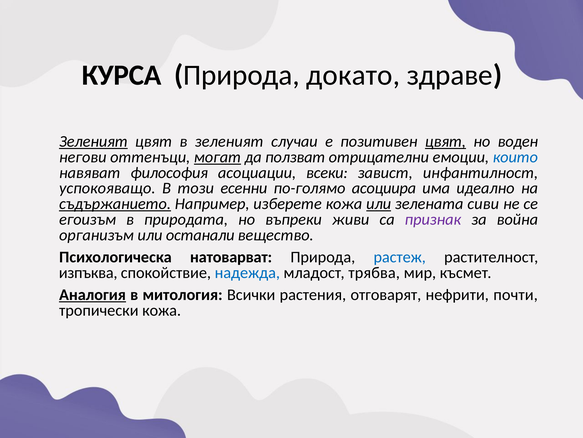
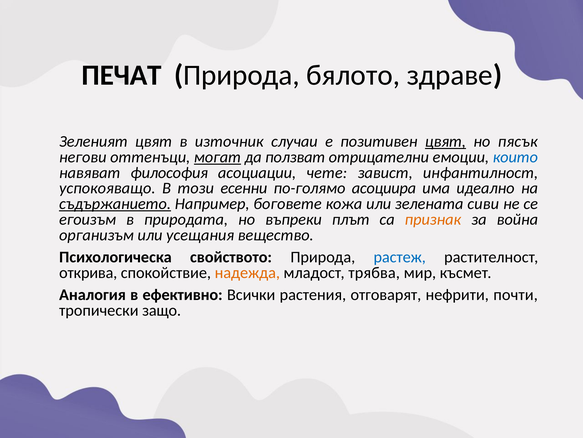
КУРСА: КУРСА -> ПЕЧАТ (122, 75)
докато: докато -> бялото (353, 75)
Зеленият underline: present -> none (93, 141)
в зеленият: зеленият -> източник (229, 141)
воден: воден -> пясък (518, 141)
всеки: всеки -> чете (327, 172)
изберете: изберете -> боговете (288, 203)
или underline: present -> none (379, 203)
живи: живи -> плът (351, 219)
признак colour: purple -> orange (433, 219)
останали: останали -> усещания (200, 235)
натоварват: натоварват -> свойството (231, 257)
изпъква: изпъква -> открива (88, 272)
надежда colour: blue -> orange (247, 272)
Аналогия underline: present -> none (93, 294)
митология: митология -> ефективно (183, 294)
тропически кожа: кожа -> защо (162, 310)
